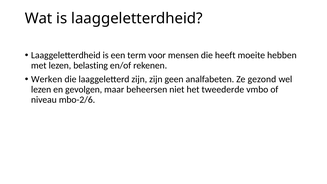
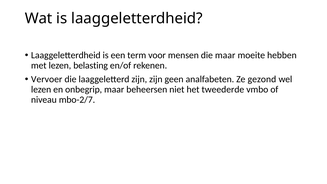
die heeft: heeft -> maar (225, 55)
Werken: Werken -> Vervoer (47, 79)
gevolgen: gevolgen -> onbegrip (84, 90)
mbo-2/6: mbo-2/6 -> mbo-2/7 (77, 100)
